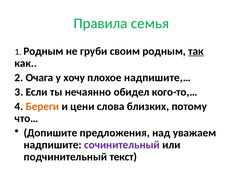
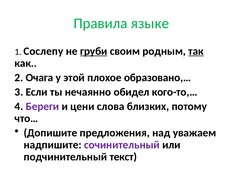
семья: семья -> языке (150, 24)
1 Родным: Родным -> Сослепу (43, 51)
груби underline: none -> present (94, 51)
хочу: хочу -> этой (74, 78)
надпишите,…: надпишите,… -> образовано,… (158, 78)
Береги colour: orange -> purple (42, 107)
